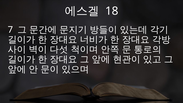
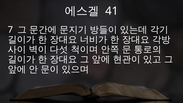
18: 18 -> 41 (112, 11)
